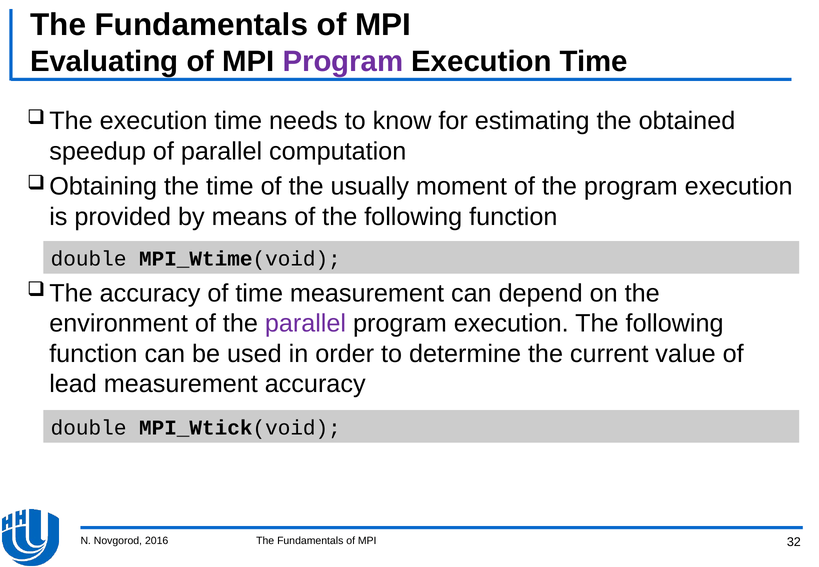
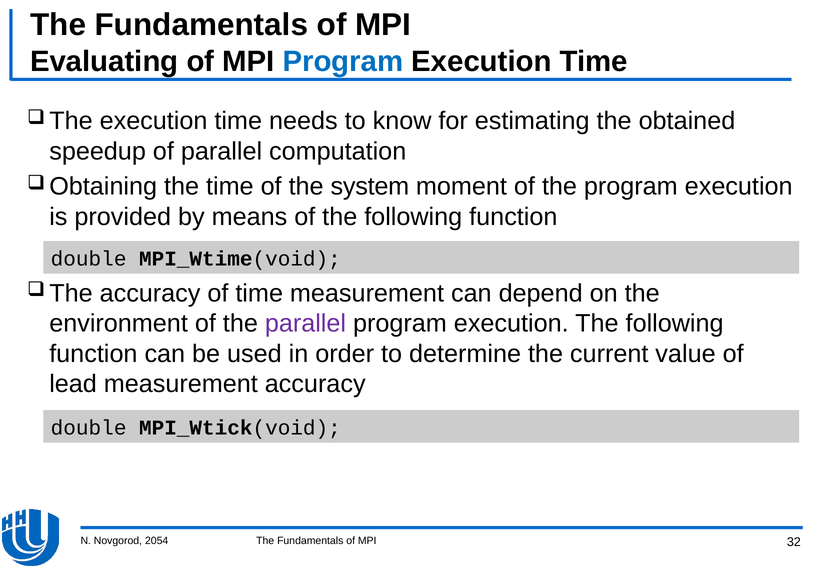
Program colour: purple -> blue (343, 61)
usually: usually -> system (370, 187)
2016: 2016 -> 2054 (157, 541)
